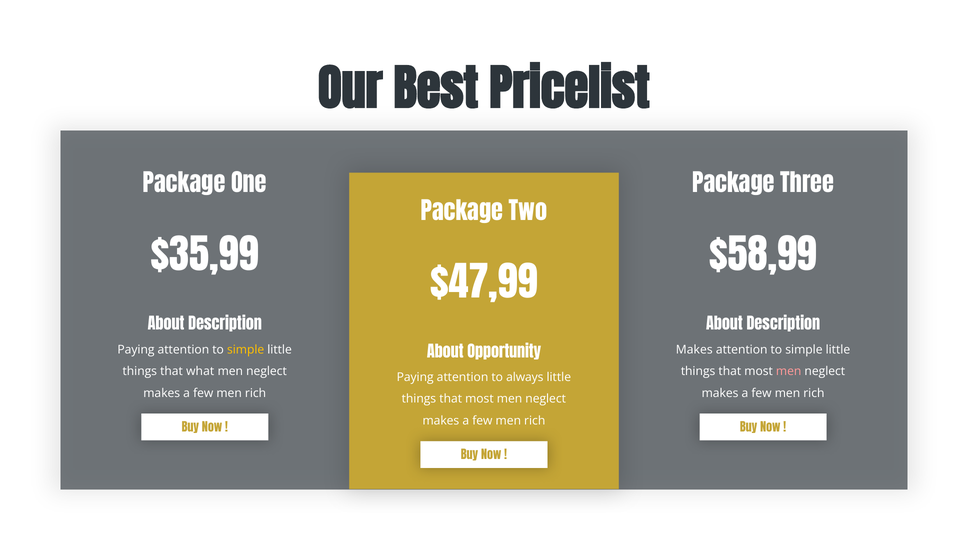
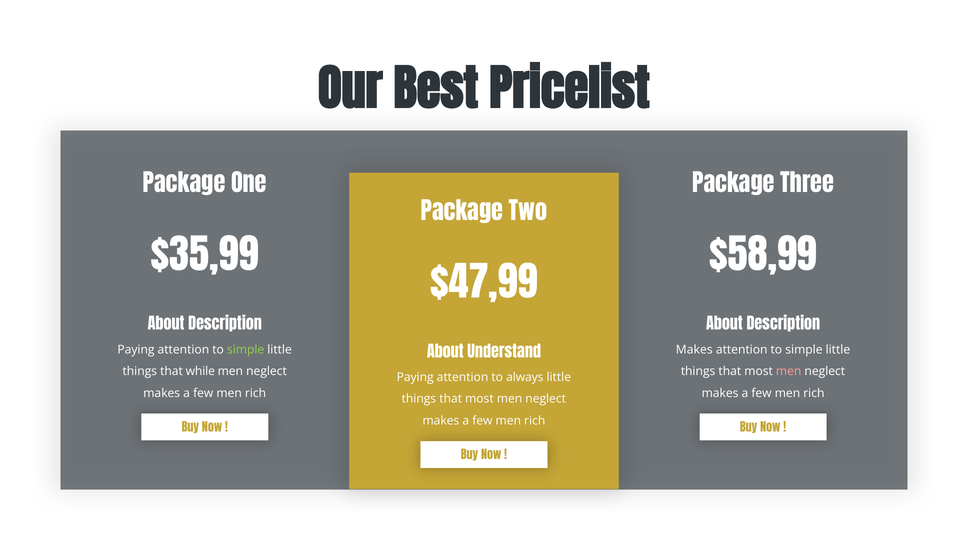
simple colour: yellow -> light green (246, 350)
Opportunity: Opportunity -> Understand (504, 353)
what: what -> while (200, 372)
